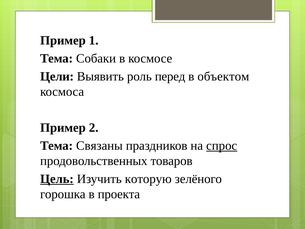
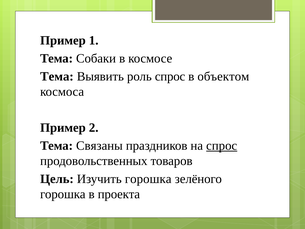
Цели: Цели -> Тема (57, 76)
роль перед: перед -> спрос (170, 76)
Цель underline: present -> none (57, 179)
Изучить которую: которую -> горошка (148, 179)
